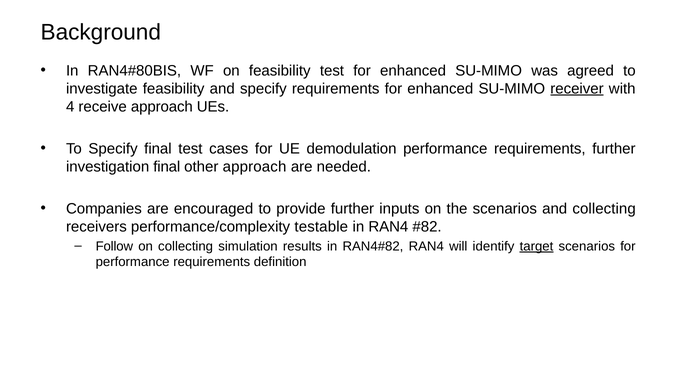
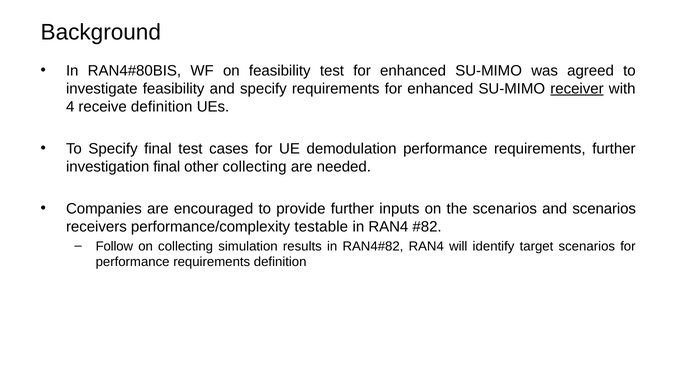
receive approach: approach -> definition (162, 107)
other approach: approach -> collecting (255, 167)
and collecting: collecting -> scenarios (604, 209)
target underline: present -> none (536, 246)
